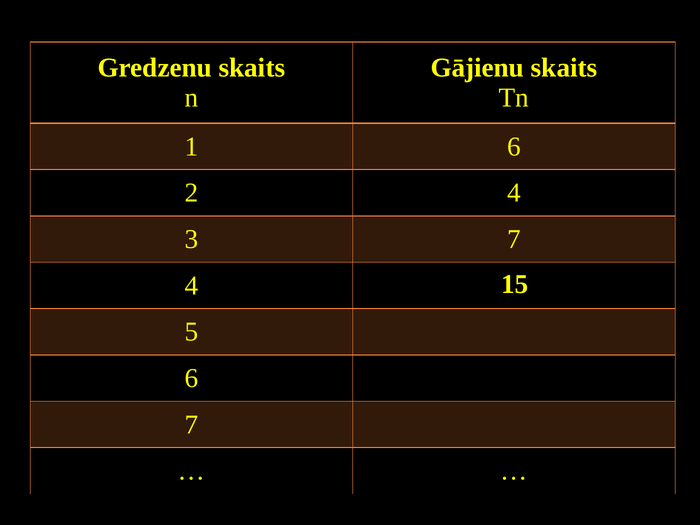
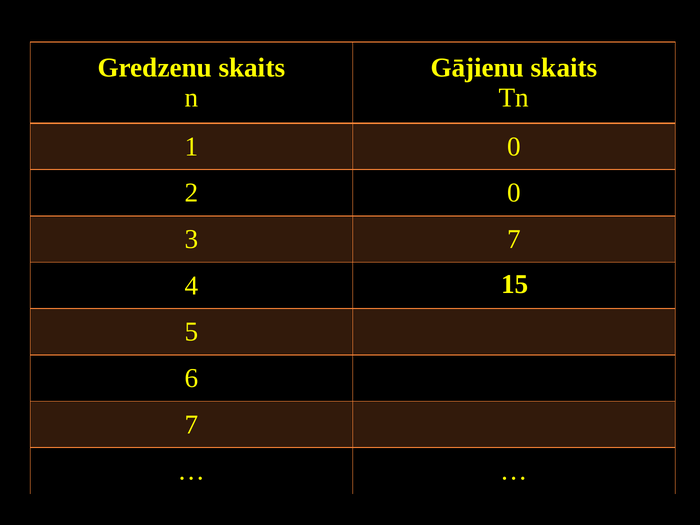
1 6: 6 -> 0 (514, 147)
2 4: 4 -> 0 (514, 193)
